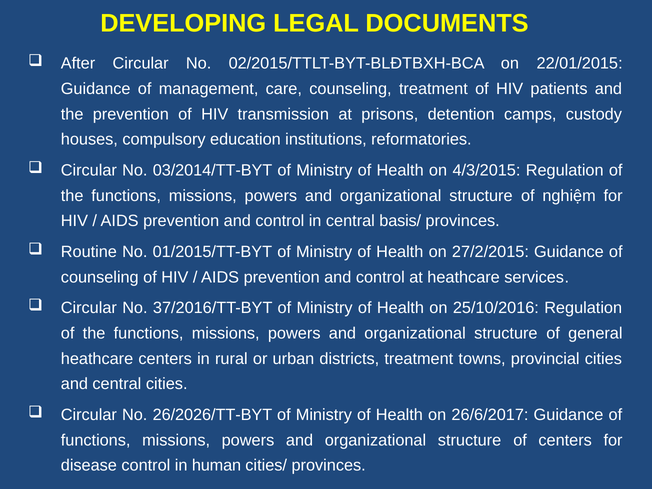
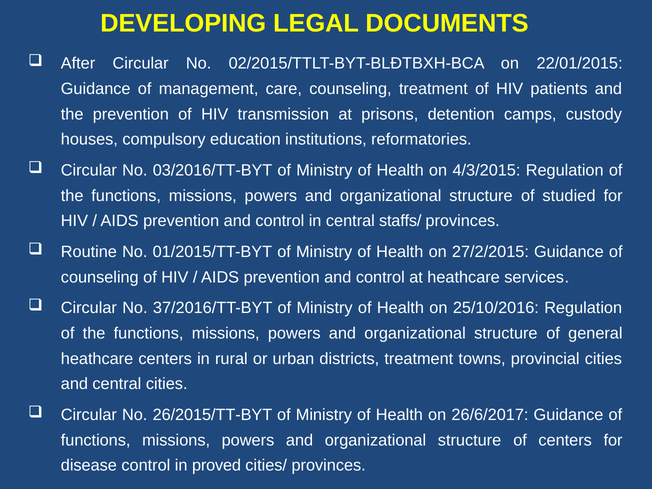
03/2014/TT-BYT: 03/2014/TT-BYT -> 03/2016/TT-BYT (213, 170)
nghiệm: nghiệm -> studied (569, 196)
basis/: basis/ -> staffs/ (400, 221)
26/2026/TT-BYT: 26/2026/TT-BYT -> 26/2015/TT-BYT (212, 415)
human: human -> proved (217, 466)
